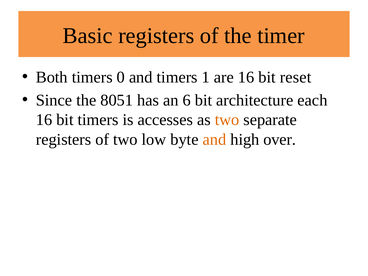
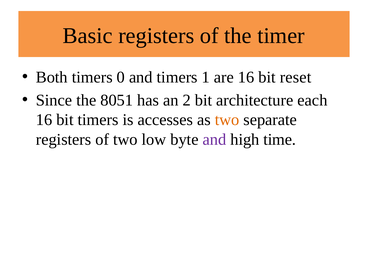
6: 6 -> 2 (187, 100)
and colour: orange -> purple (214, 139)
over: over -> time (280, 139)
